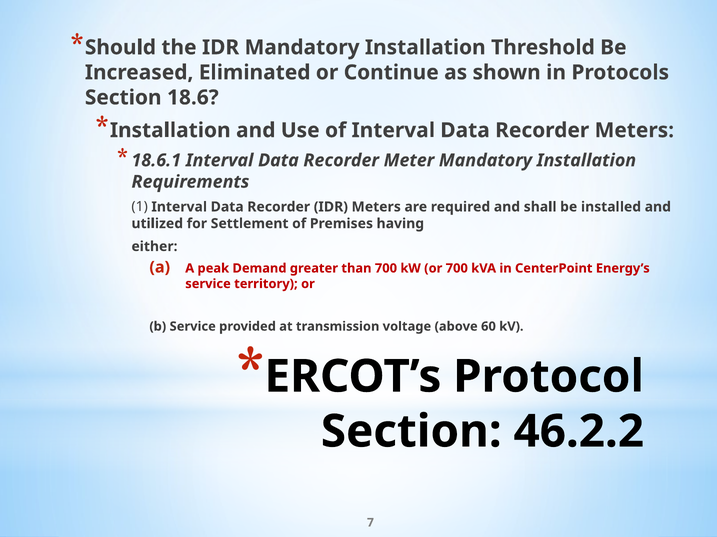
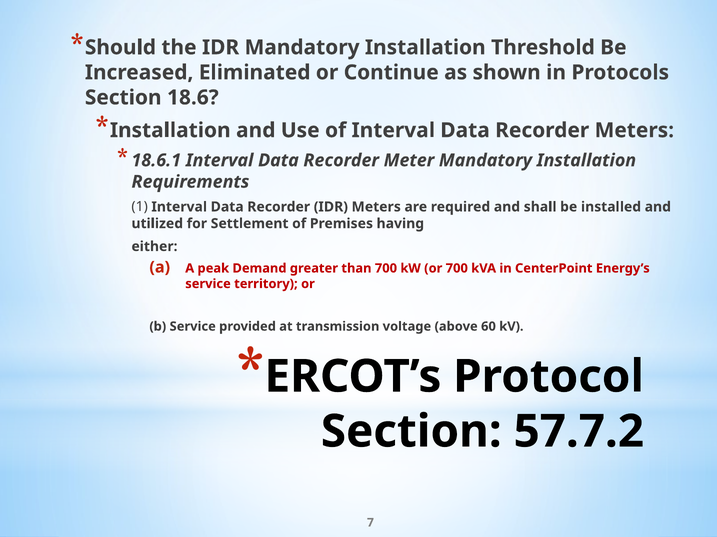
46.2.2: 46.2.2 -> 57.7.2 (579, 432)
